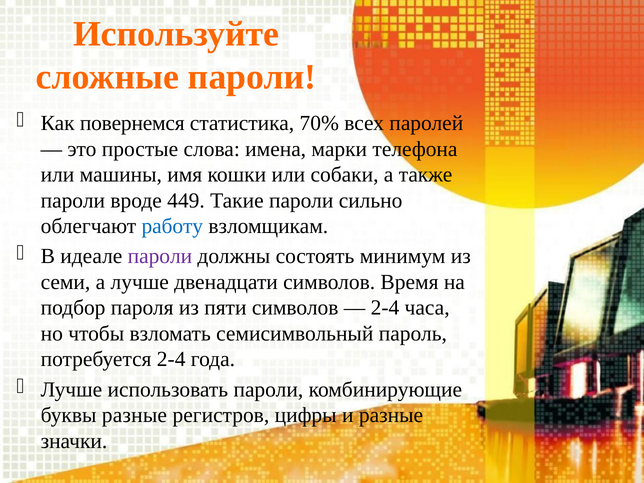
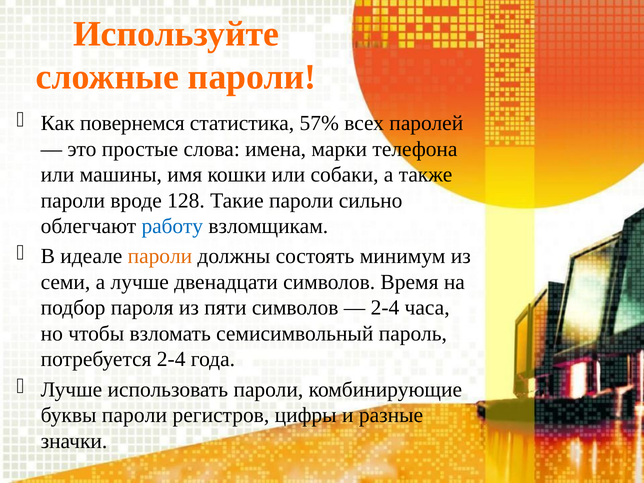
70%: 70% -> 57% (319, 123)
449: 449 -> 128 (186, 201)
пароли colour: purple -> orange (160, 256)
буквы разные: разные -> пароли (134, 415)
